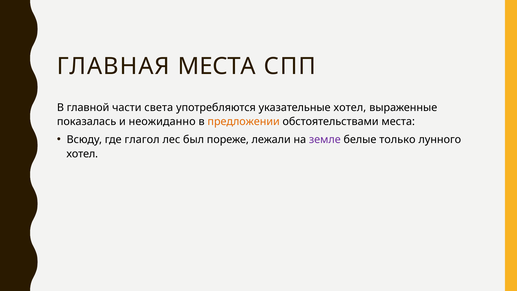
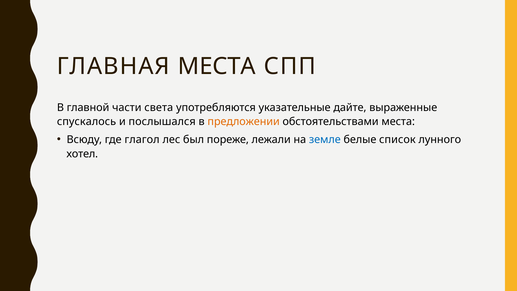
указательные хотел: хотел -> дайте (350, 107)
показалась: показалась -> спускалось (87, 122)
неожиданно: неожиданно -> послышался (162, 122)
земле colour: purple -> blue (325, 140)
только: только -> список (397, 140)
